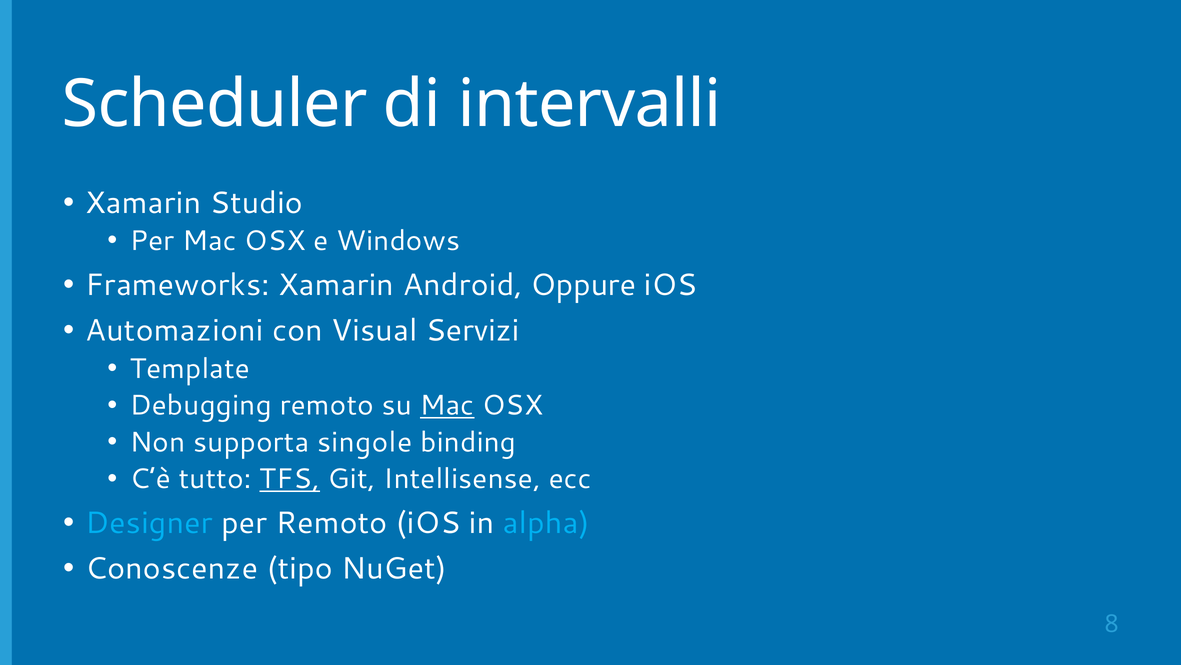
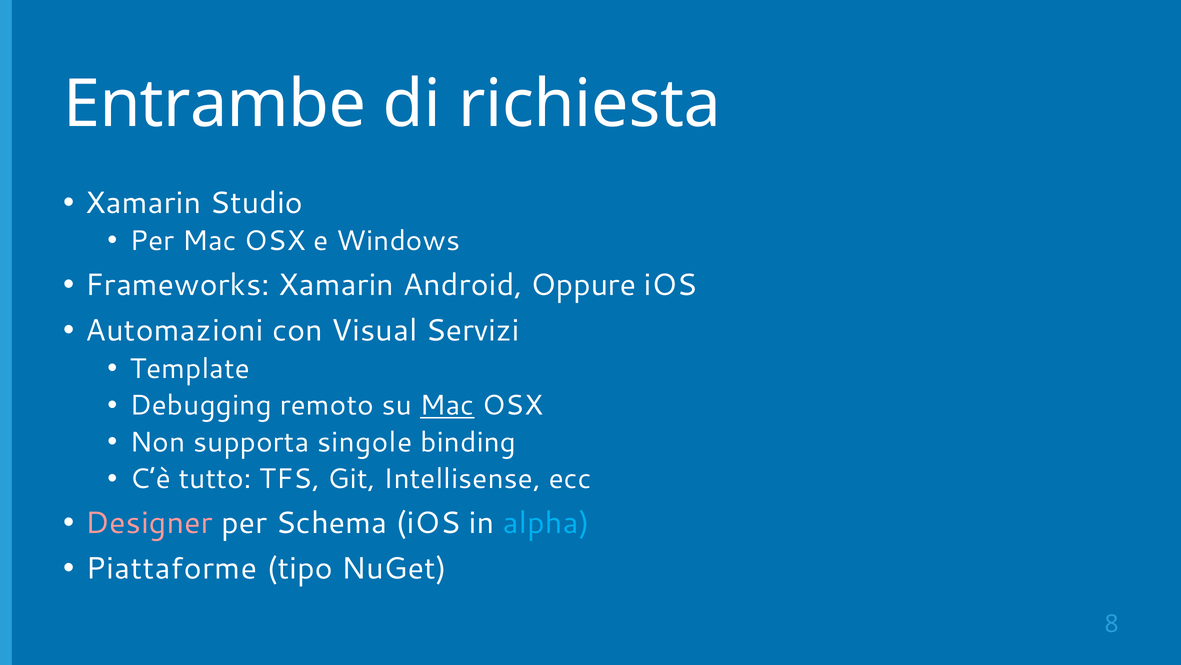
Scheduler: Scheduler -> Entrambe (215, 104)
intervalli: intervalli -> richiesta (590, 104)
TFS underline: present -> none (290, 478)
Designer colour: light blue -> pink (149, 523)
per Remoto: Remoto -> Schema (332, 523)
Conoscenze: Conoscenze -> Piattaforme (172, 568)
